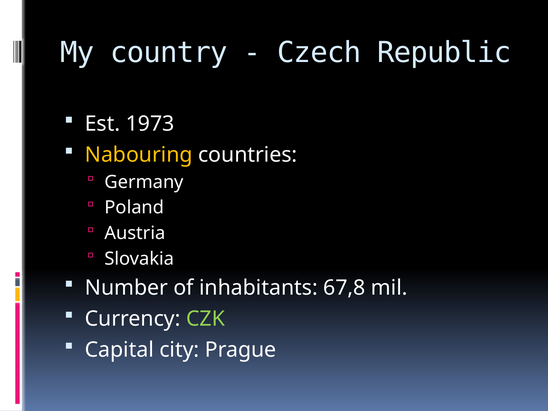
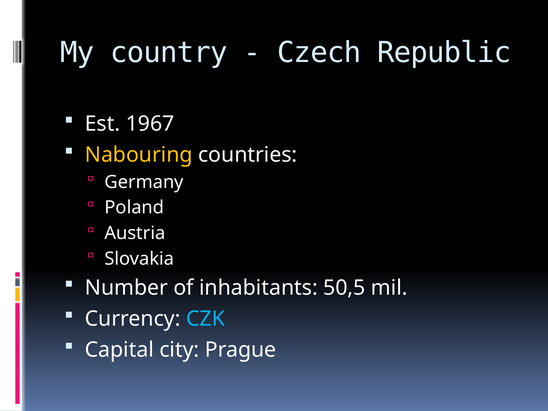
1973: 1973 -> 1967 (150, 124)
67,8: 67,8 -> 50,5 (344, 288)
CZK colour: light green -> light blue (205, 319)
